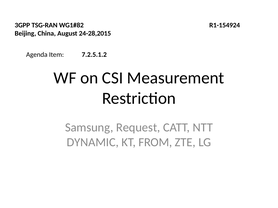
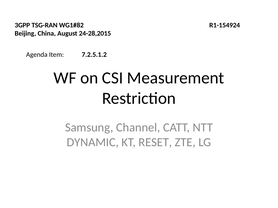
Request: Request -> Channel (138, 128)
FROM: FROM -> RESET (155, 143)
